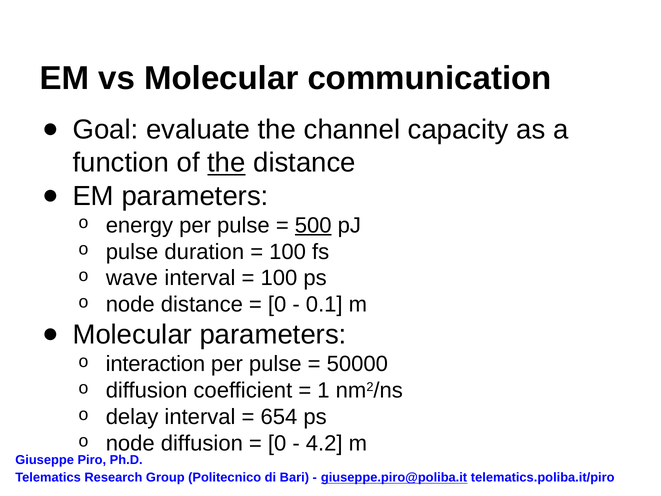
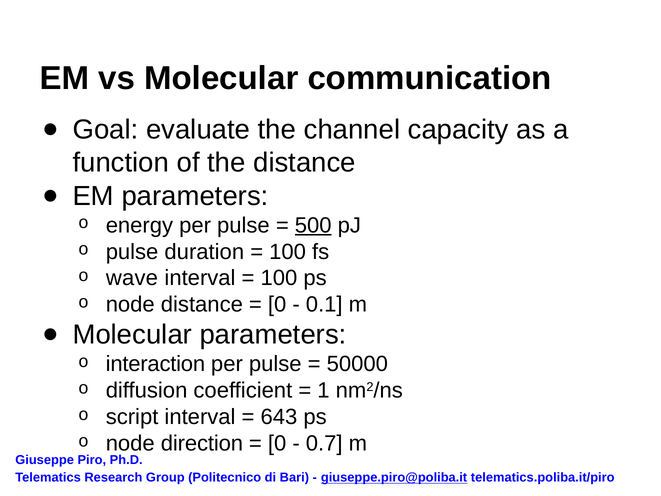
the underline: present -> none (226, 163)
delay: delay -> script (132, 417)
654: 654 -> 643 (279, 417)
node diffusion: diffusion -> direction (202, 443)
4.2: 4.2 -> 0.7 (324, 443)
